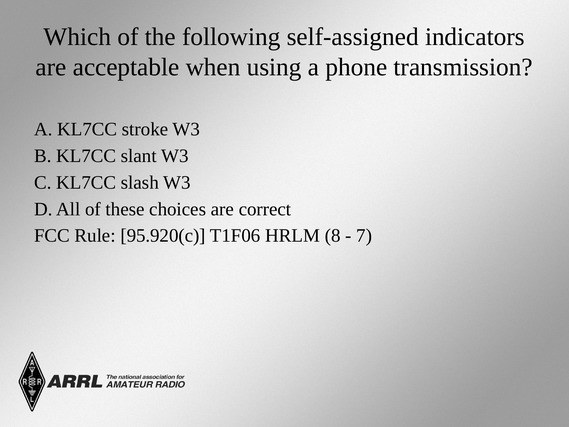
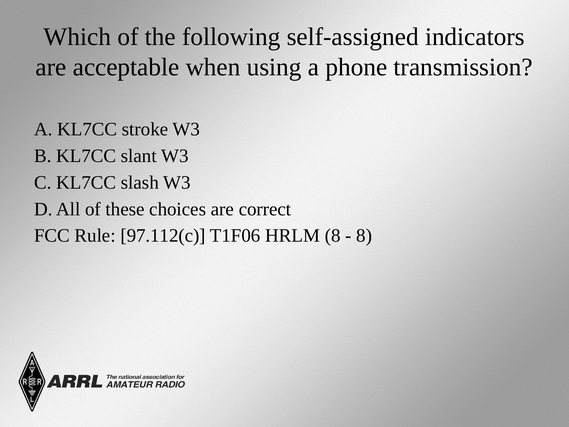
95.920(c: 95.920(c -> 97.112(c (163, 235)
7: 7 -> 8 (364, 235)
